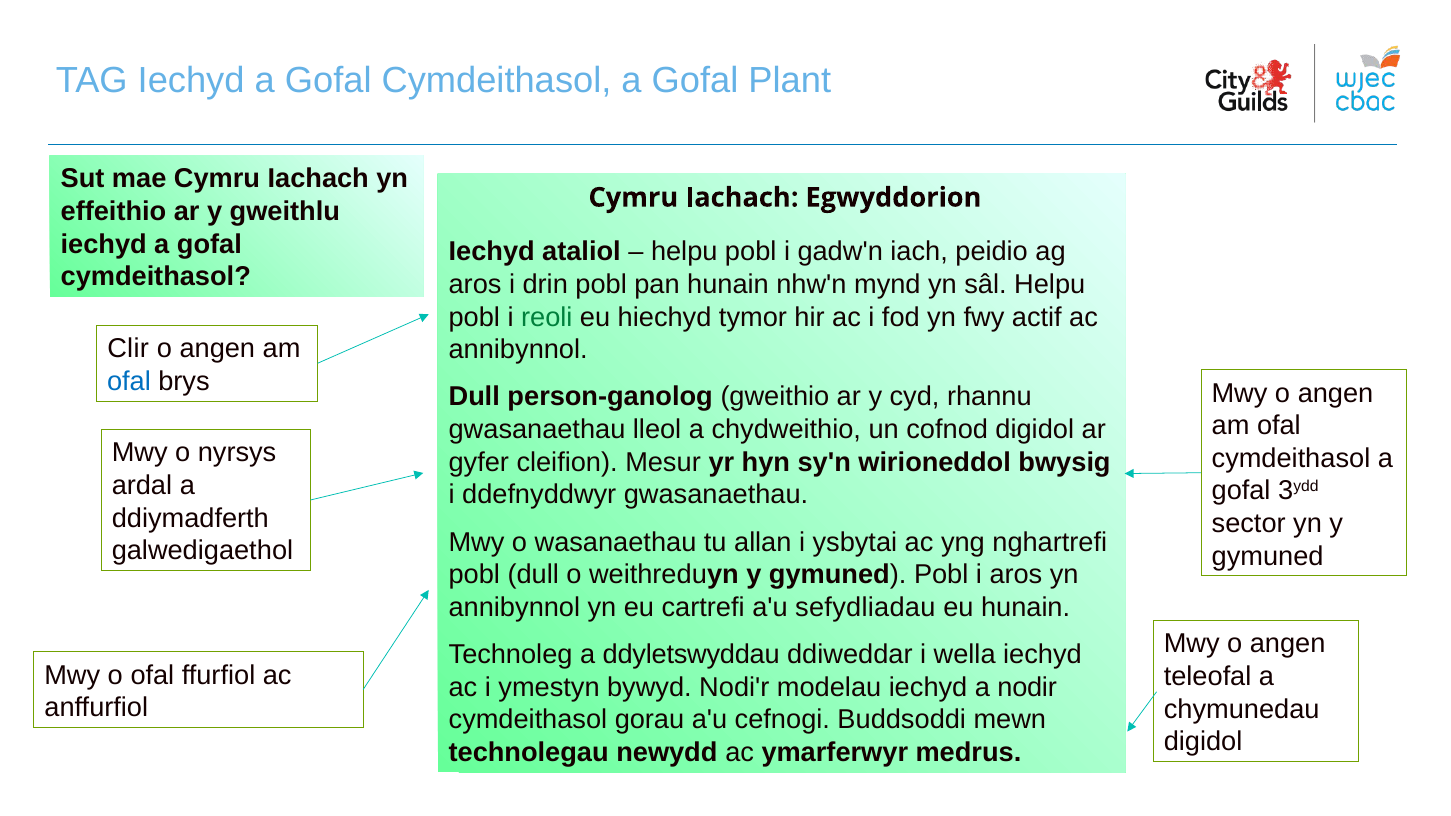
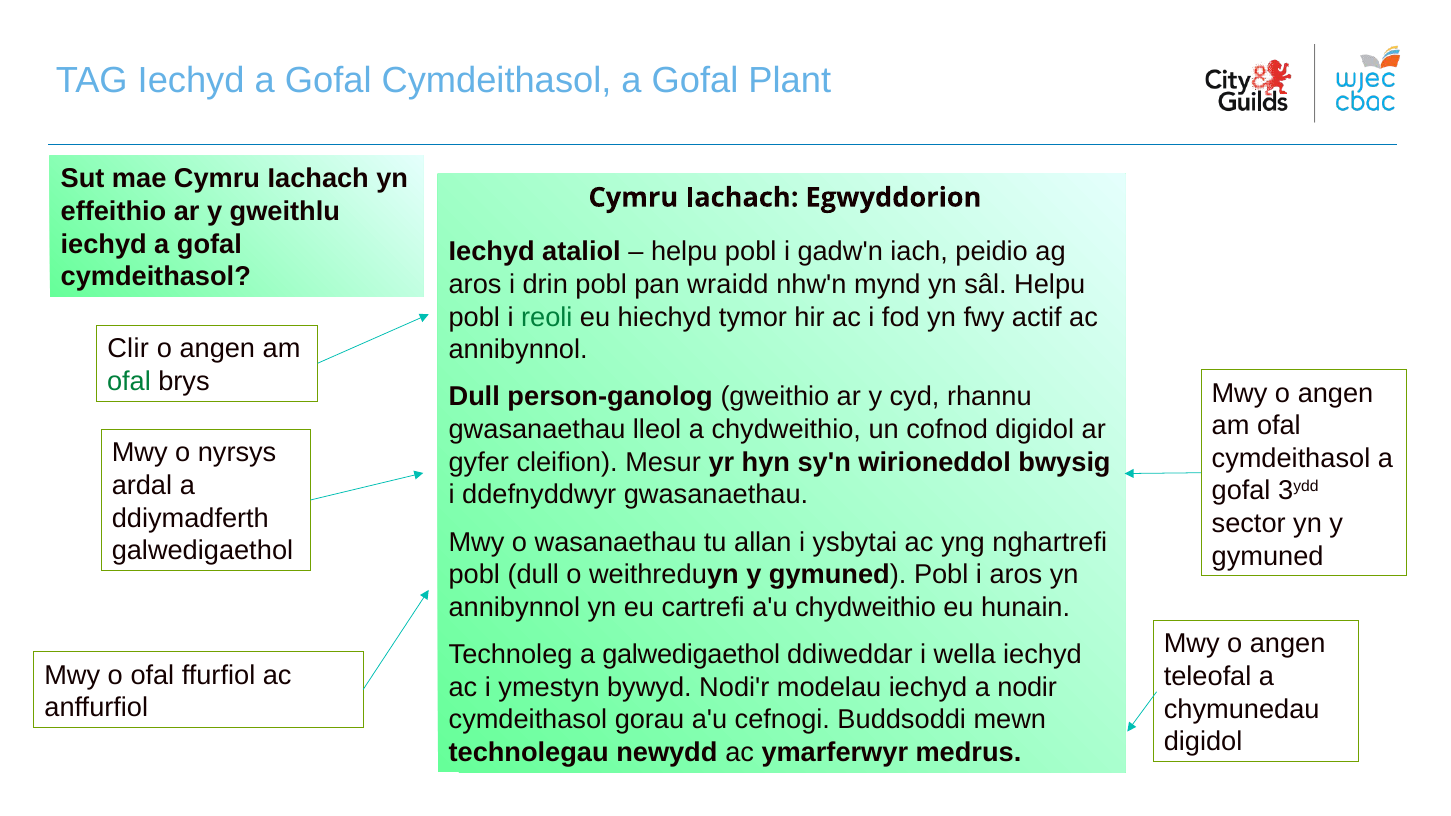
pan hunain: hunain -> wraidd (728, 285)
ofal colour: blue -> green (129, 382)
a'u sefydliadau: sefydliadau -> chydweithio (866, 607)
a ddyletswyddau: ddyletswyddau -> galwedigaethol (691, 655)
